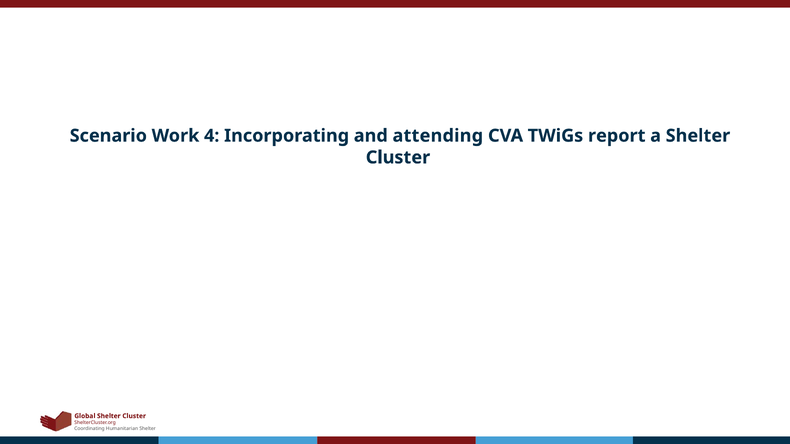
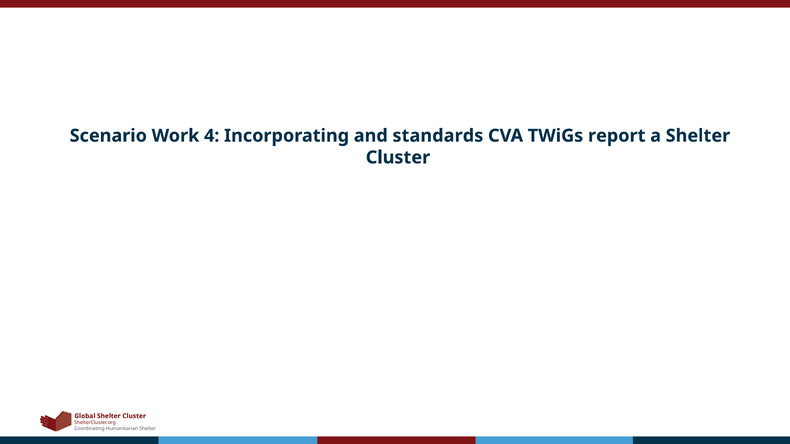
attending: attending -> standards (438, 136)
